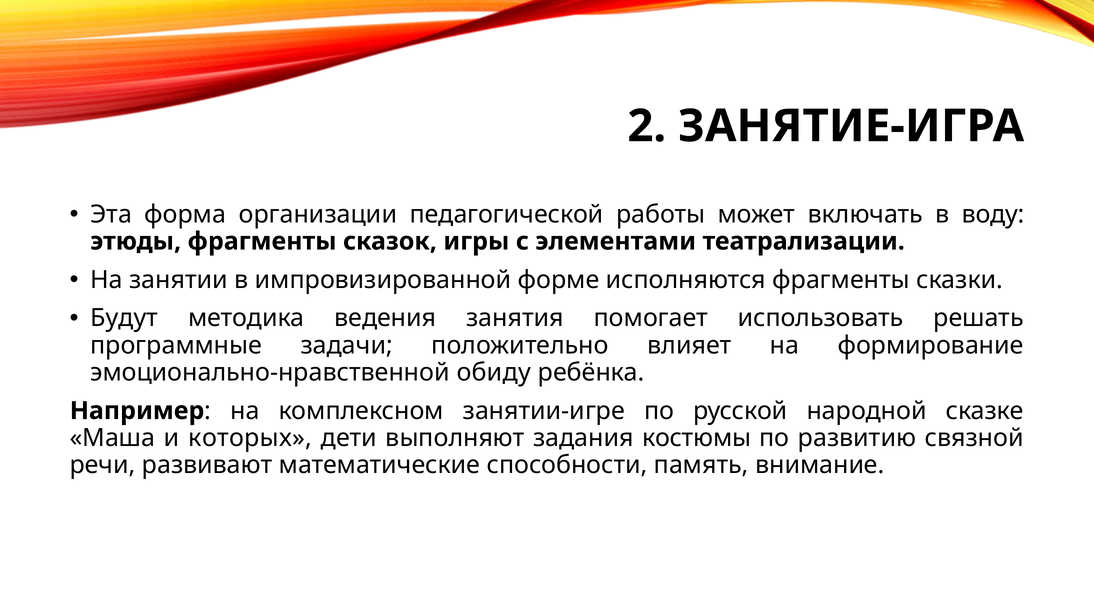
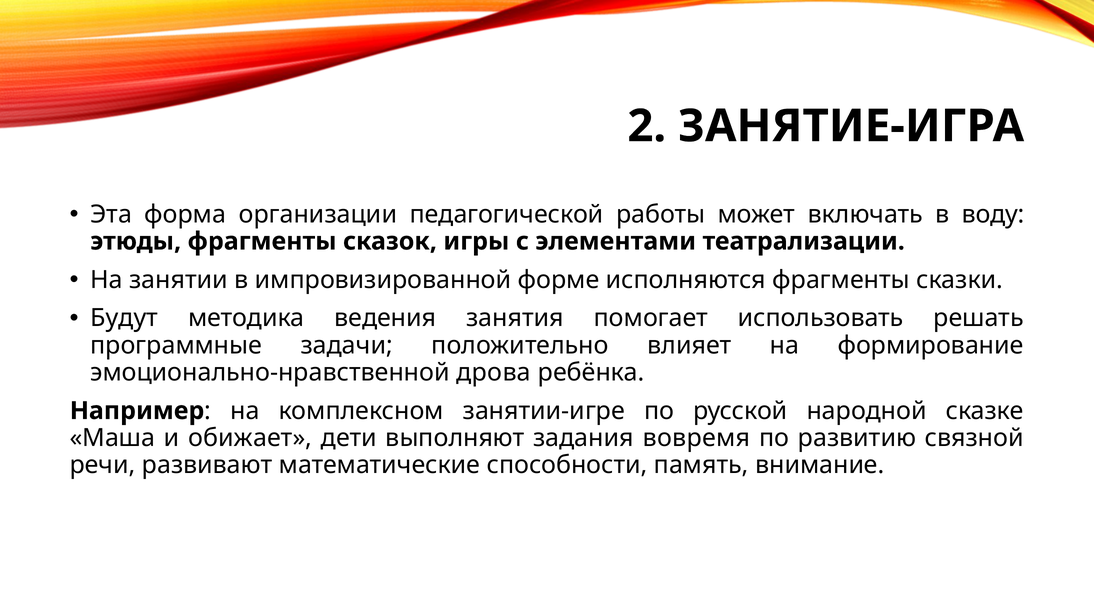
обиду: обиду -> дрова (494, 373)
которых: которых -> обижает (250, 438)
костюмы: костюмы -> вовремя (696, 438)
